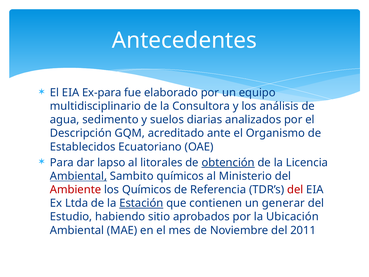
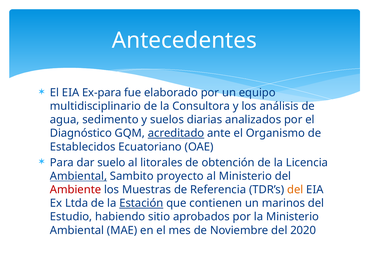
Descripción: Descripción -> Diagnóstico (81, 133)
acreditado underline: none -> present (176, 133)
lapso: lapso -> suelo (111, 162)
obtención underline: present -> none (228, 162)
Sambito químicos: químicos -> proyecto (180, 176)
los Químicos: Químicos -> Muestras (147, 189)
del colour: red -> orange (295, 189)
generar: generar -> marinos (283, 203)
la Ubicación: Ubicación -> Ministerio (293, 217)
2011: 2011 -> 2020 (303, 230)
